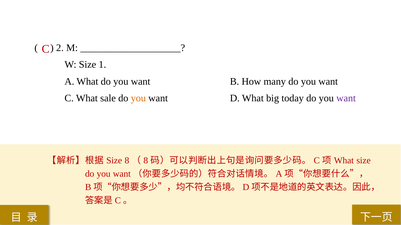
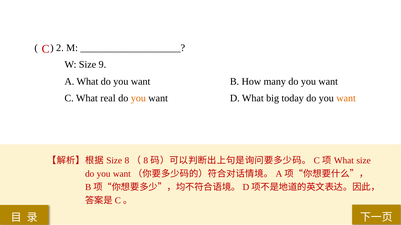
1: 1 -> 9 (102, 65)
sale: sale -> real (108, 98)
want colour: purple -> orange (346, 98)
